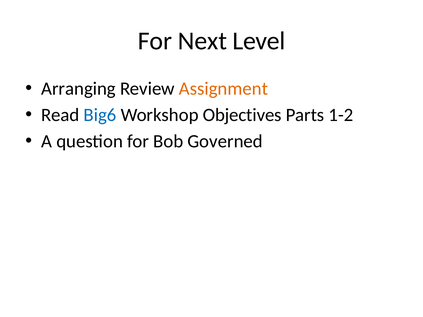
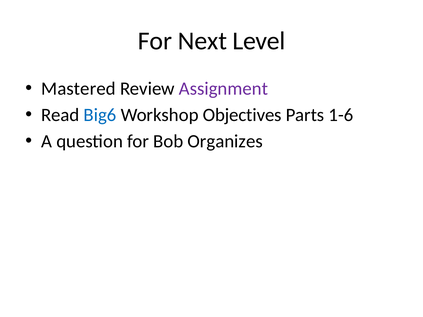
Arranging: Arranging -> Mastered (78, 89)
Assignment colour: orange -> purple (223, 89)
1-2: 1-2 -> 1-6 (341, 115)
Governed: Governed -> Organizes (225, 141)
